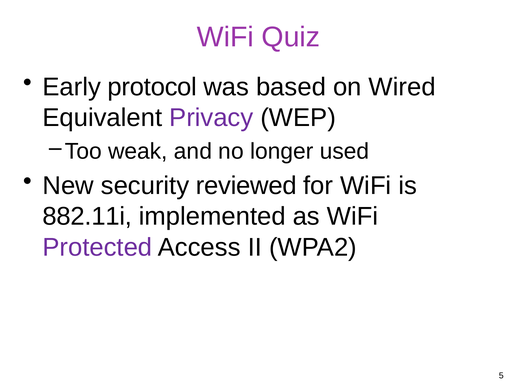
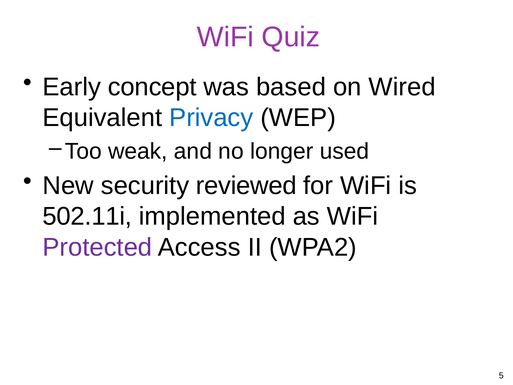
protocol: protocol -> concept (152, 87)
Privacy colour: purple -> blue (211, 118)
882.11i: 882.11i -> 502.11i (87, 216)
